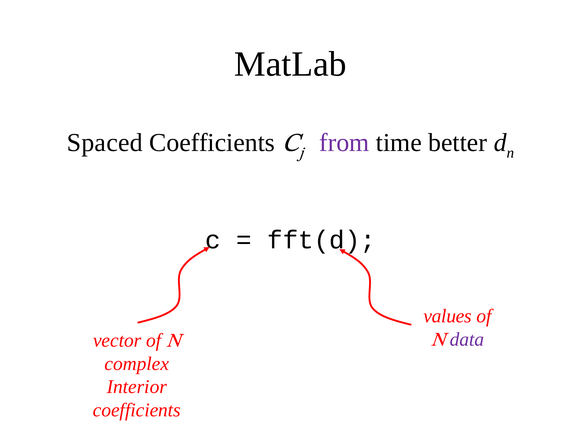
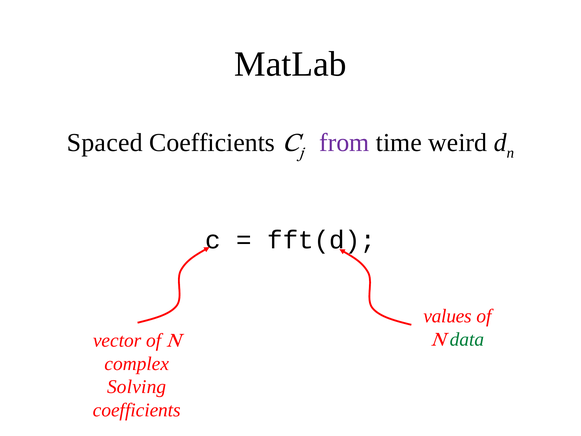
better: better -> weird (458, 143)
data colour: purple -> green (467, 339)
Interior: Interior -> Solving (137, 387)
